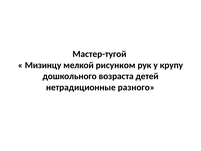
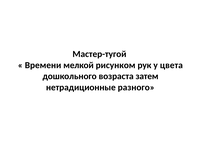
Мизинцу: Мизинцу -> Времени (43, 65)
крупу: крупу -> цвета (171, 65)
детей: детей -> затем (147, 76)
